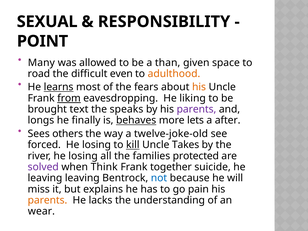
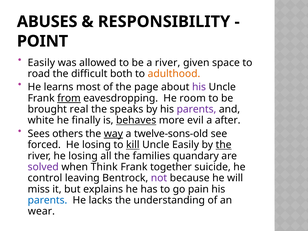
SEXUAL: SEXUAL -> ABUSES (47, 22)
Many: Many -> Easily (41, 63)
a than: than -> river (168, 63)
even: even -> both (121, 74)
learns underline: present -> none (59, 87)
fears: fears -> page (146, 87)
his colour: orange -> purple (199, 87)
liking: liking -> room (193, 98)
text: text -> real (79, 109)
longs: longs -> white (41, 120)
lets: lets -> evil (195, 120)
way underline: none -> present (113, 134)
twelve-joke-old: twelve-joke-old -> twelve-sons-old (171, 134)
Uncle Takes: Takes -> Easily (186, 145)
the underline: none -> present (224, 145)
protected: protected -> quandary (196, 156)
leaving: leaving -> control (45, 178)
not colour: blue -> purple (159, 178)
parents colour: orange -> blue (47, 200)
